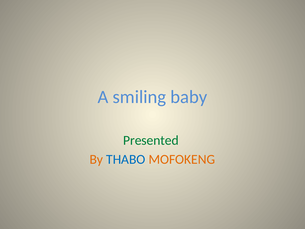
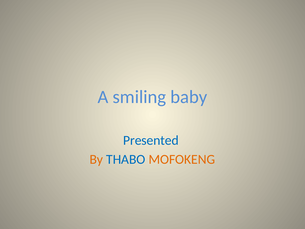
Presented colour: green -> blue (151, 140)
